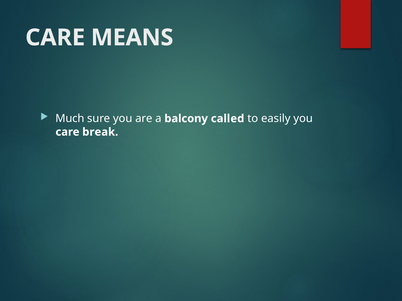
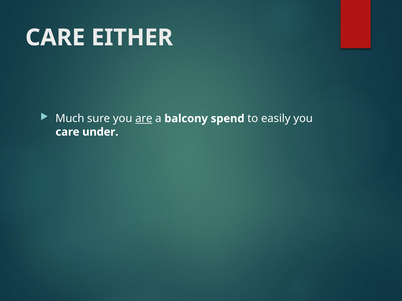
MEANS: MEANS -> EITHER (132, 38)
are underline: none -> present (144, 119)
called: called -> spend (228, 119)
break: break -> under (100, 132)
